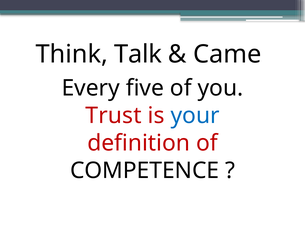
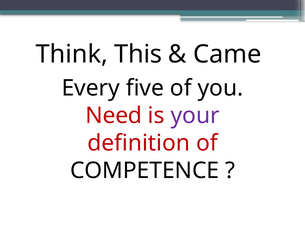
Talk: Talk -> This (138, 54)
Trust: Trust -> Need (114, 115)
your colour: blue -> purple (195, 115)
